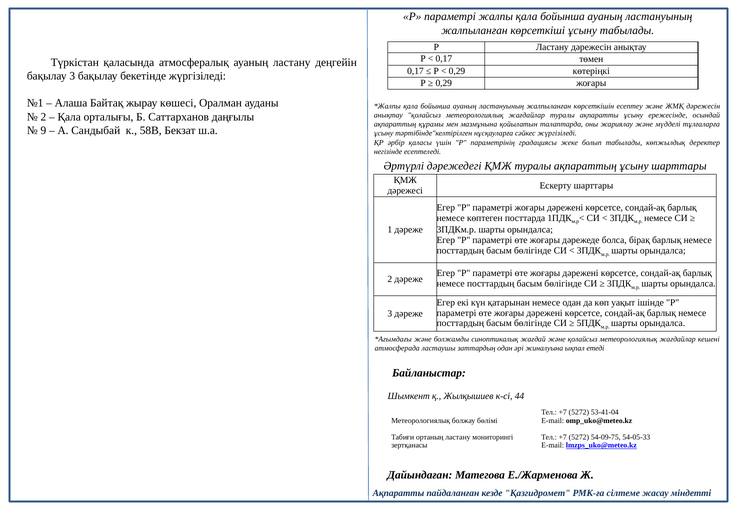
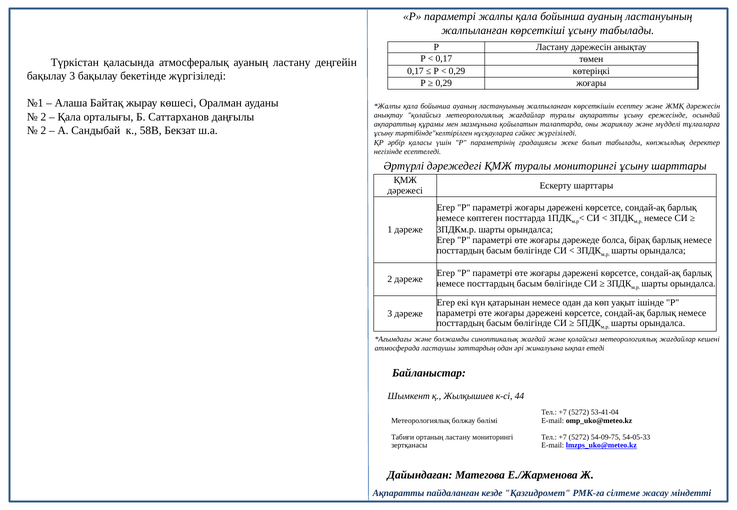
9: 9 -> 2 (43, 130)
туралы ақпараттың: ақпараттың -> мониторингі (585, 166)
